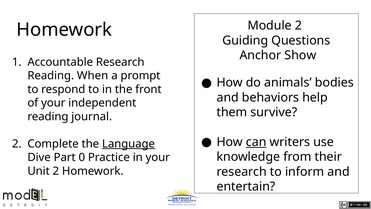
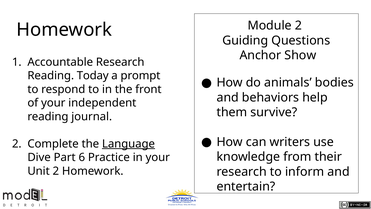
When: When -> Today (93, 76)
can underline: present -> none (256, 142)
0: 0 -> 6 (82, 157)
